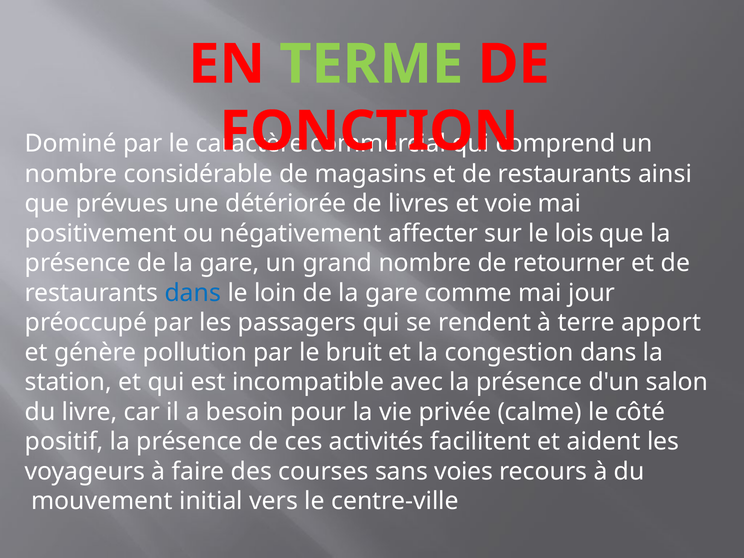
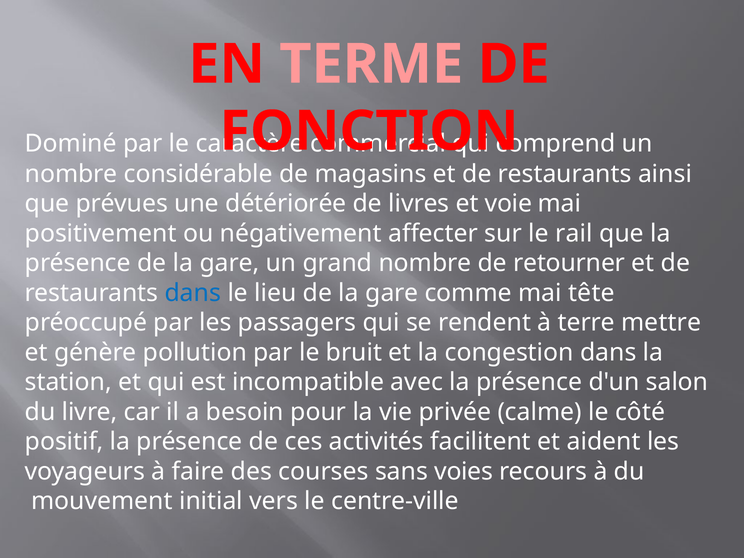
TERME colour: light green -> pink (371, 64)
lois: lois -> rail (574, 233)
loin: loin -> lieu (275, 293)
jour: jour -> tête (592, 293)
apport: apport -> mettre (661, 323)
